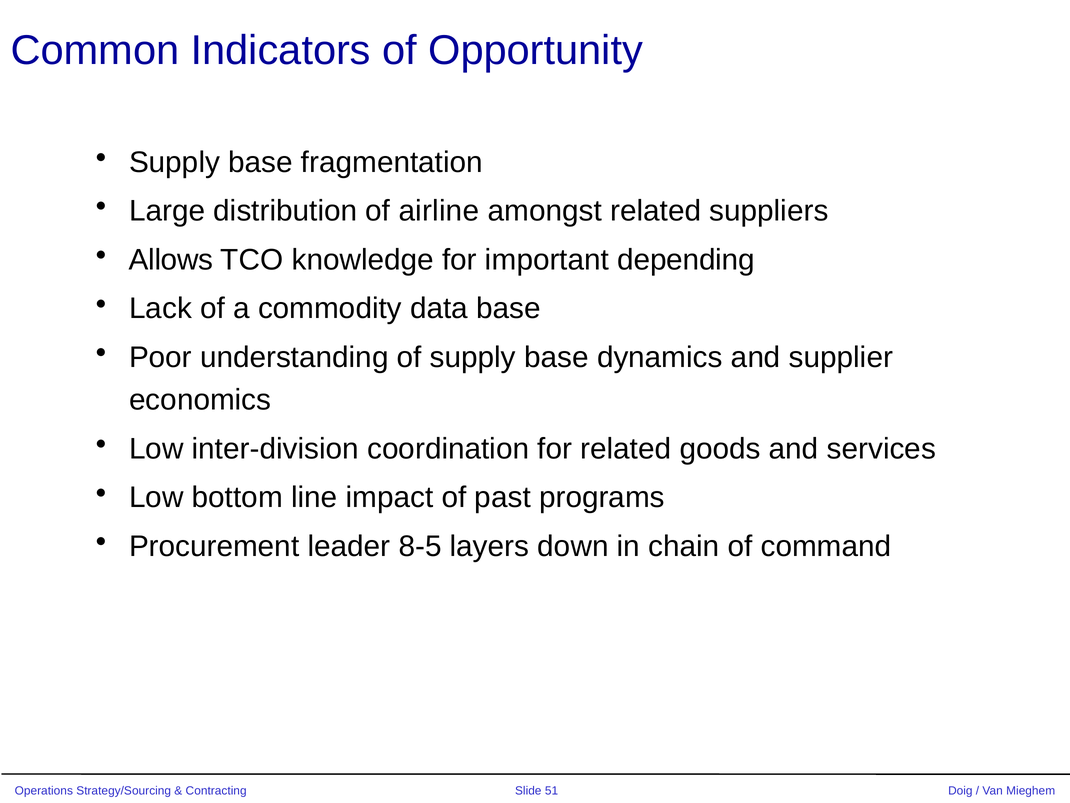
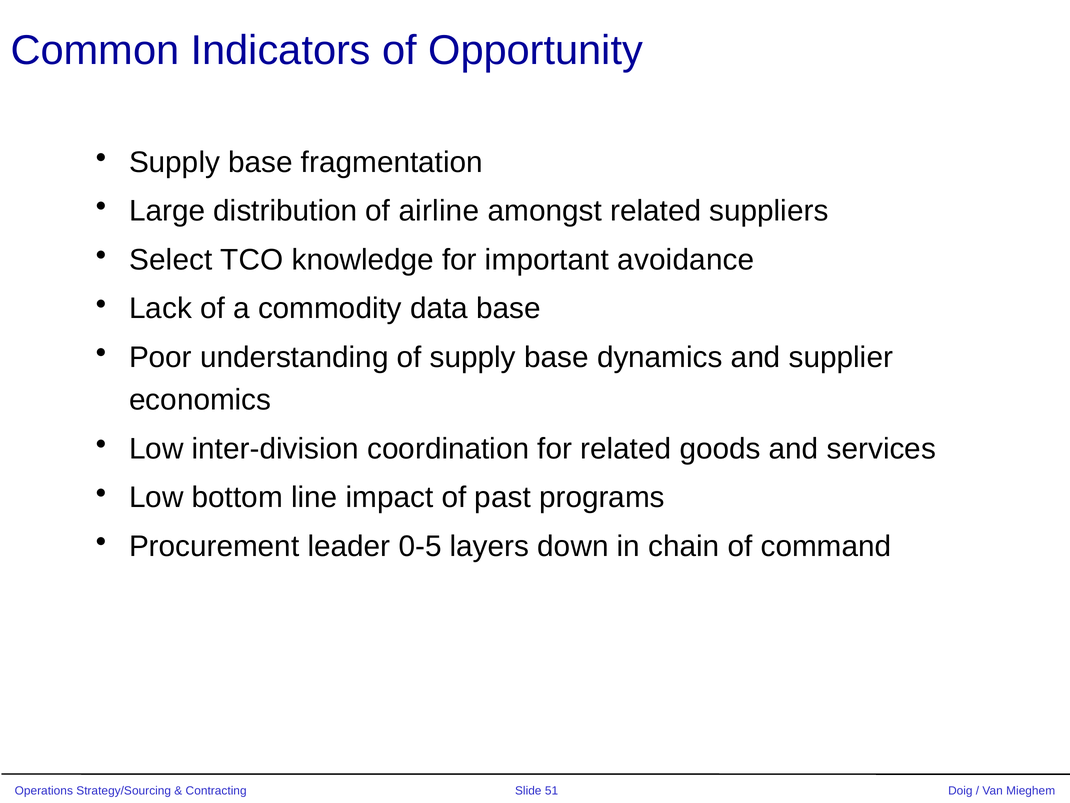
Allows: Allows -> Select (171, 260)
depending: depending -> avoidance (686, 260)
8-5: 8-5 -> 0-5 (420, 546)
